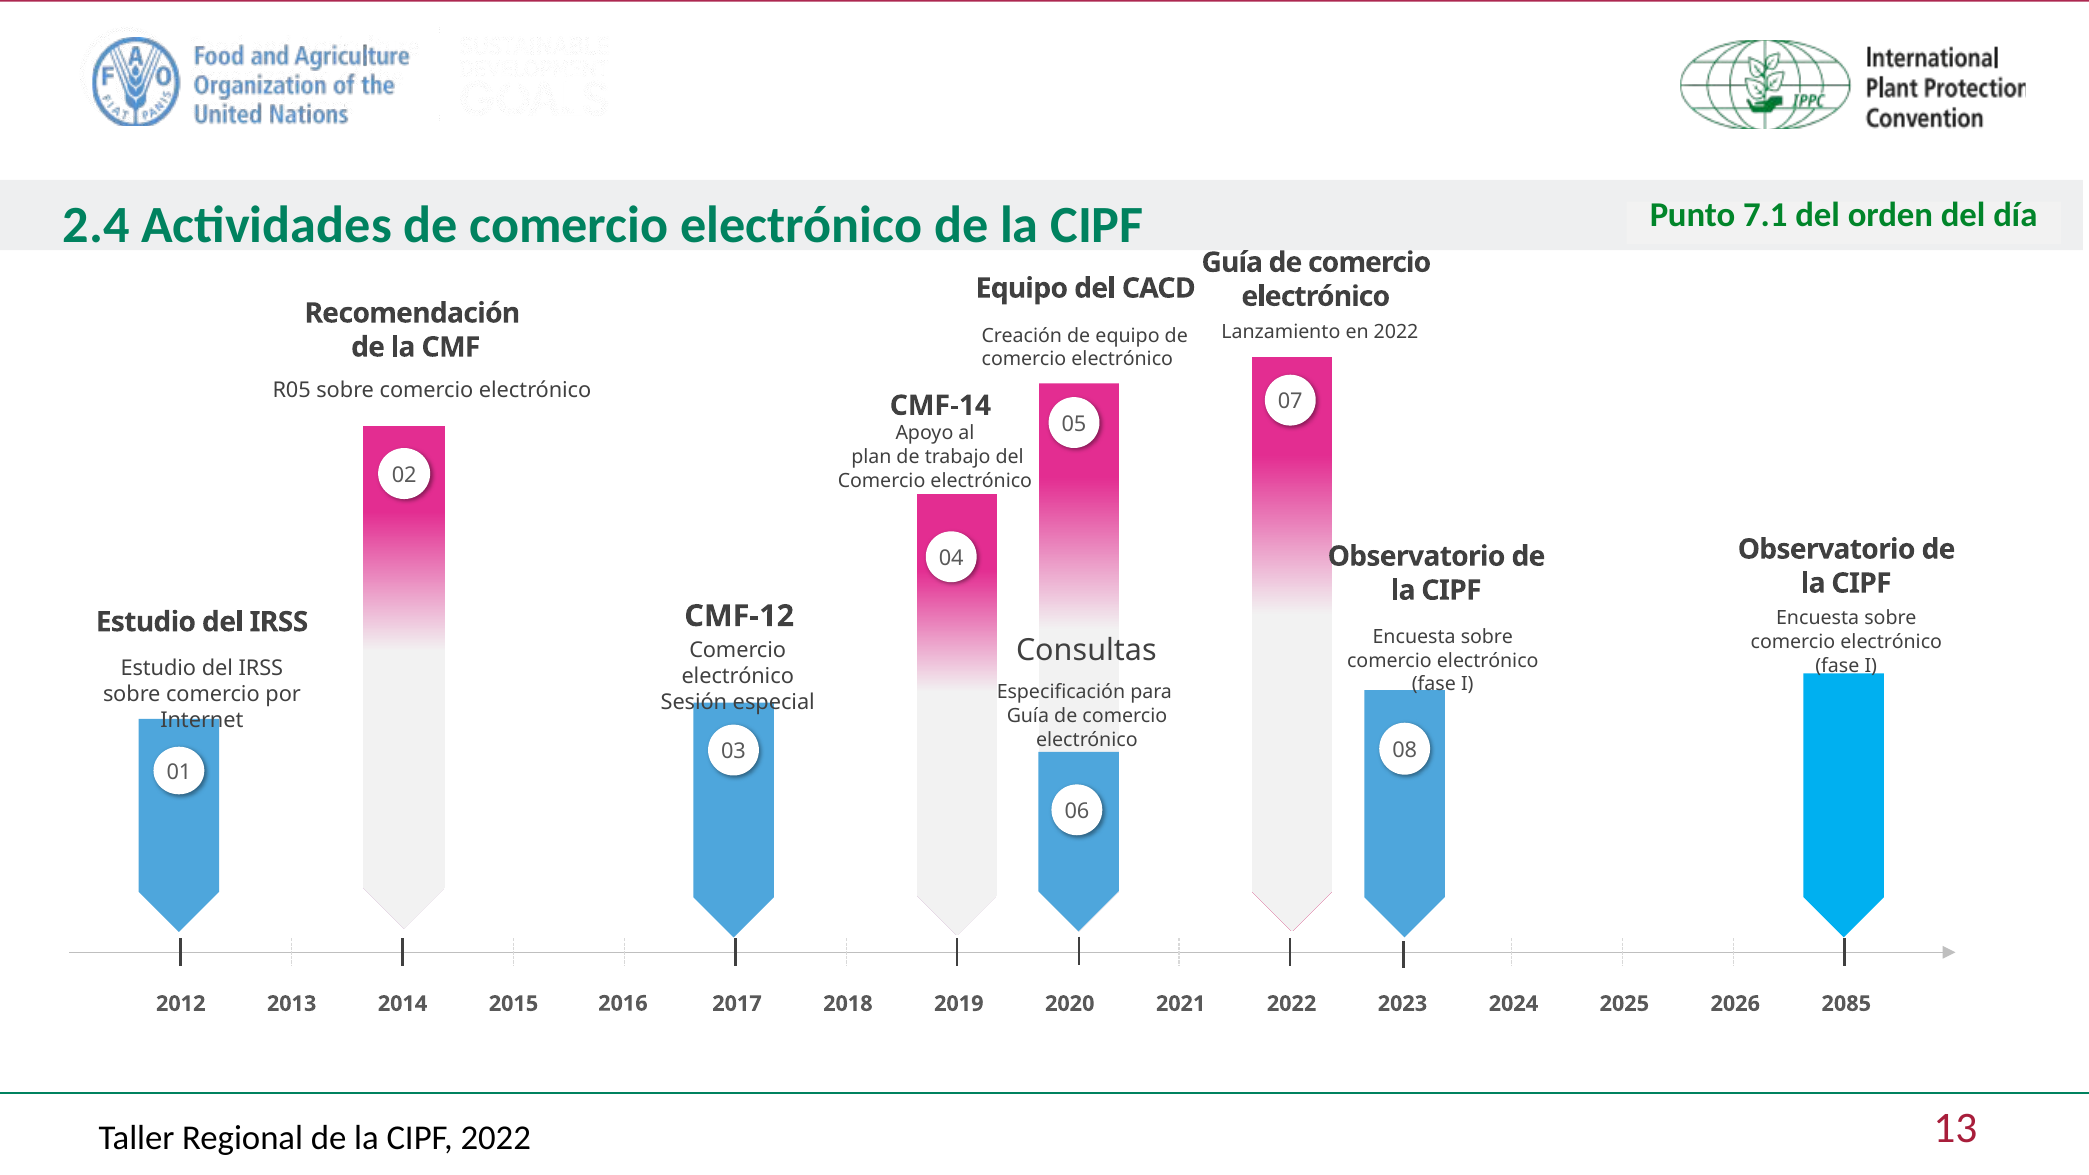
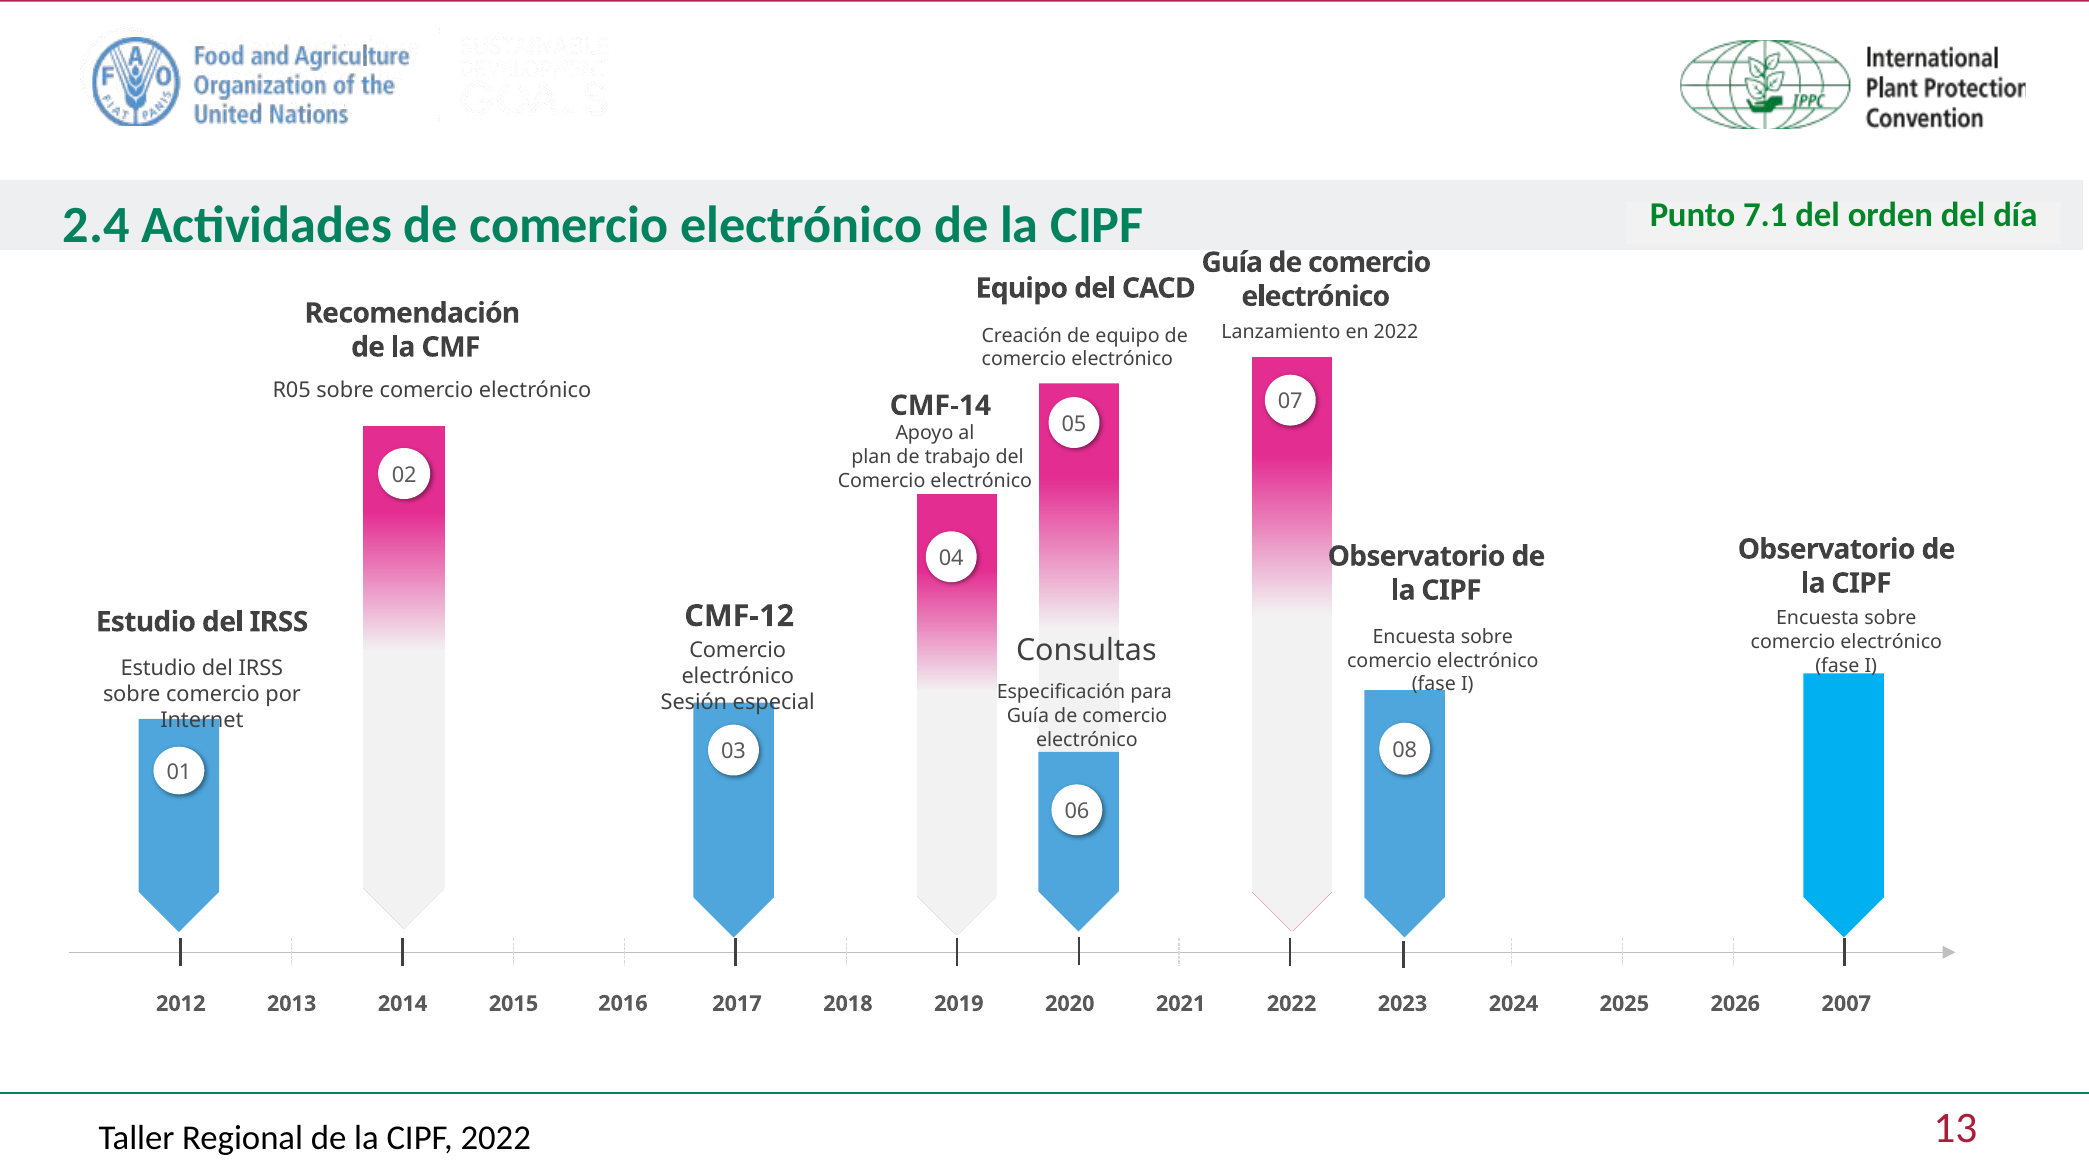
2085: 2085 -> 2007 (1846, 1004)
